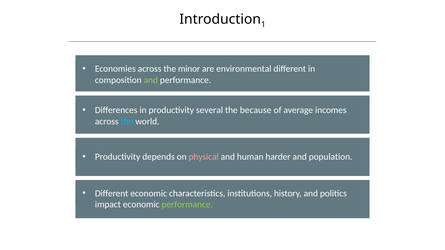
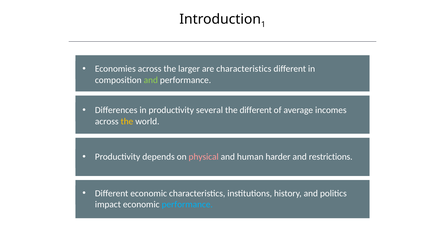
minor: minor -> larger (189, 69)
are environmental: environmental -> characteristics (244, 69)
the because: because -> different (256, 110)
the colour: light blue -> yellow (127, 121)
population: population -> restrictions (331, 157)
performance colour: light green -> light blue (187, 205)
